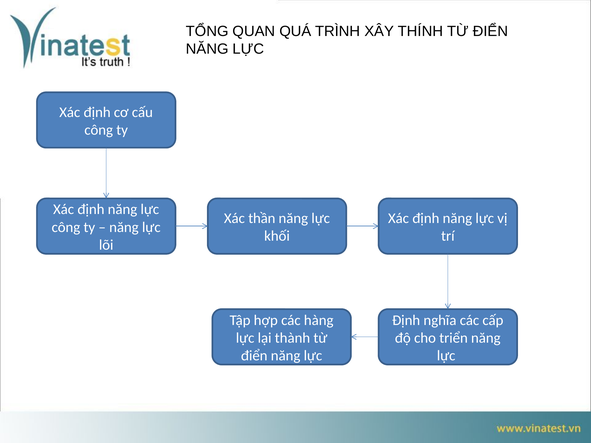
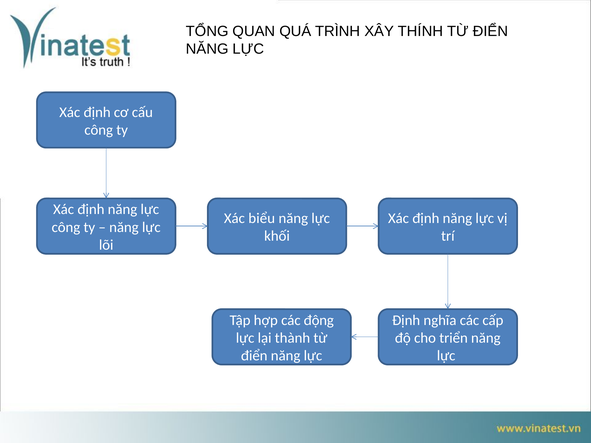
thần: thần -> biểu (262, 218)
hàng: hàng -> động (319, 320)
